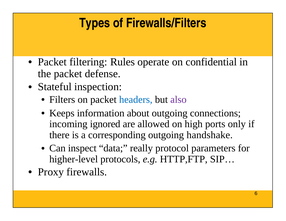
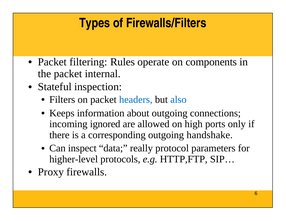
confidential: confidential -> components (211, 62)
defense: defense -> internal (103, 74)
also colour: purple -> blue (178, 100)
